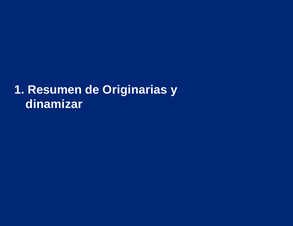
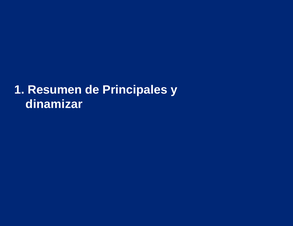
Originarias: Originarias -> Principales (135, 90)
